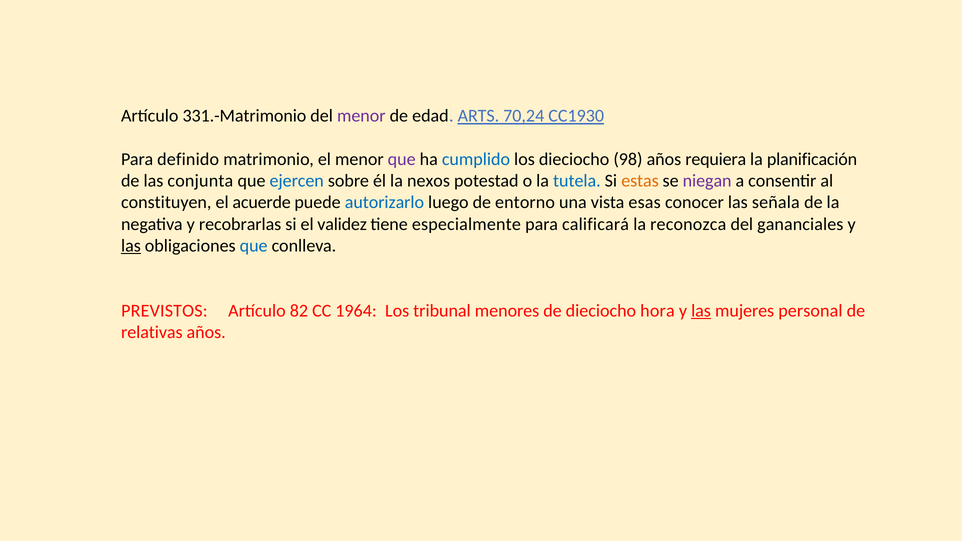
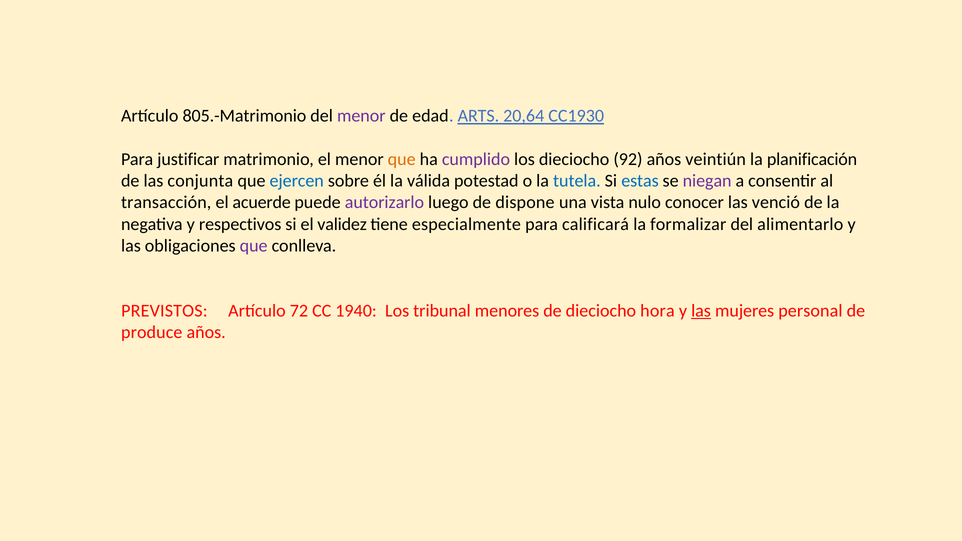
331.-Matrimonio: 331.-Matrimonio -> 805.-Matrimonio (244, 116)
70,24: 70,24 -> 20,64 (524, 116)
definido: definido -> justificar (188, 159)
que colour: purple -> orange (402, 159)
cumplido colour: blue -> purple (476, 159)
98: 98 -> 92 (628, 159)
requiera: requiera -> veintiún (716, 159)
nexos: nexos -> válida (429, 181)
estas colour: orange -> blue (640, 181)
constituyen: constituyen -> transacción (166, 203)
autorizarlo colour: blue -> purple (384, 203)
entorno: entorno -> dispone (525, 203)
esas: esas -> nulo (645, 203)
señala: señala -> venció (776, 203)
recobrarlas: recobrarlas -> respectivos (240, 224)
reconozca: reconozca -> formalizar (688, 224)
gananciales: gananciales -> alimentarlo (800, 224)
las underline: present -> none (131, 246)
que colour: blue -> purple (254, 246)
82: 82 -> 72 (299, 311)
1964: 1964 -> 1940 (356, 311)
relativas: relativas -> produce (152, 332)
